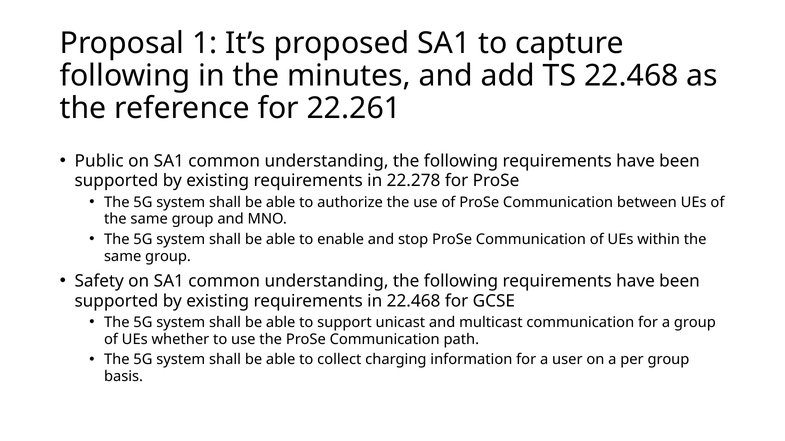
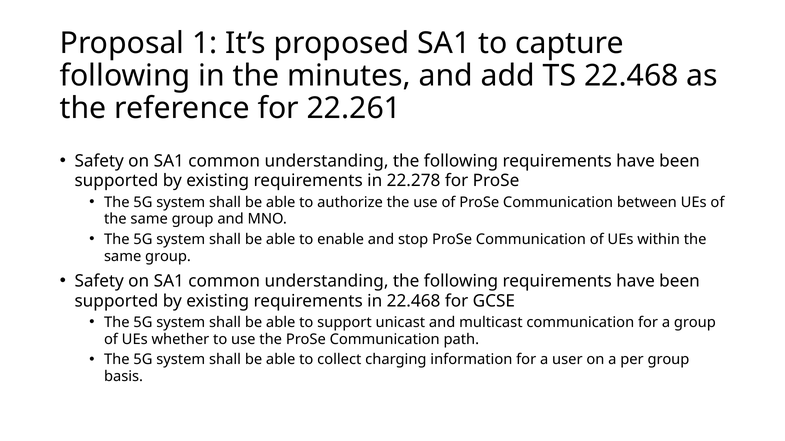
Public: Public -> Safety (99, 161)
